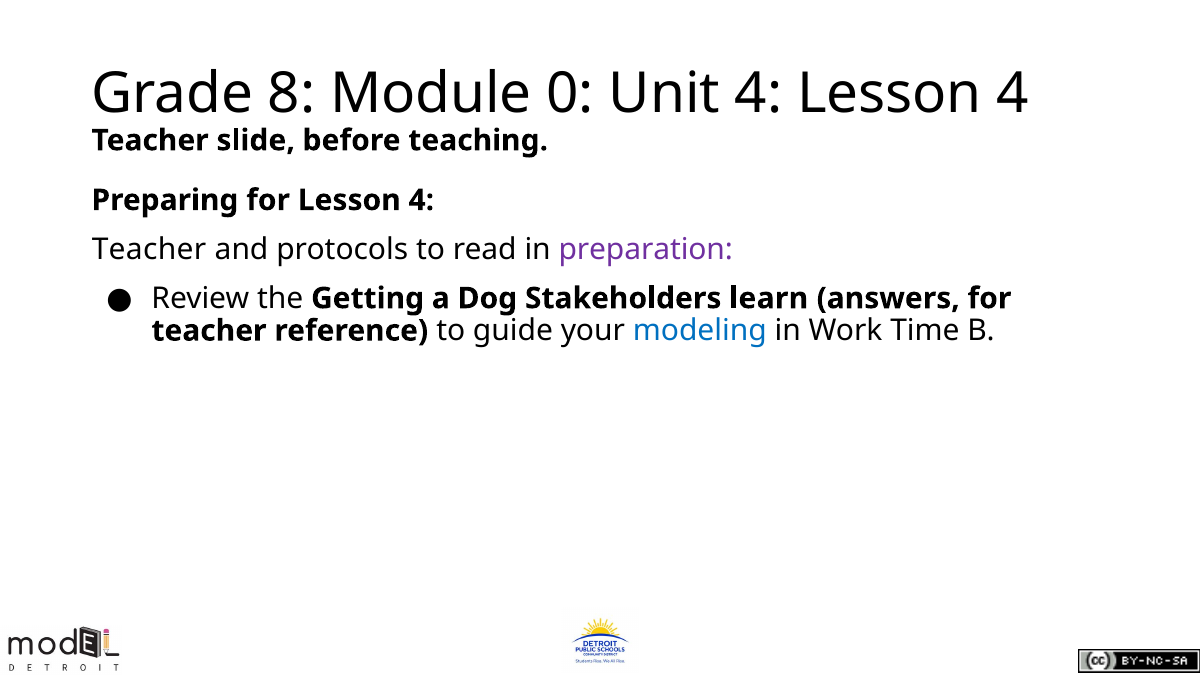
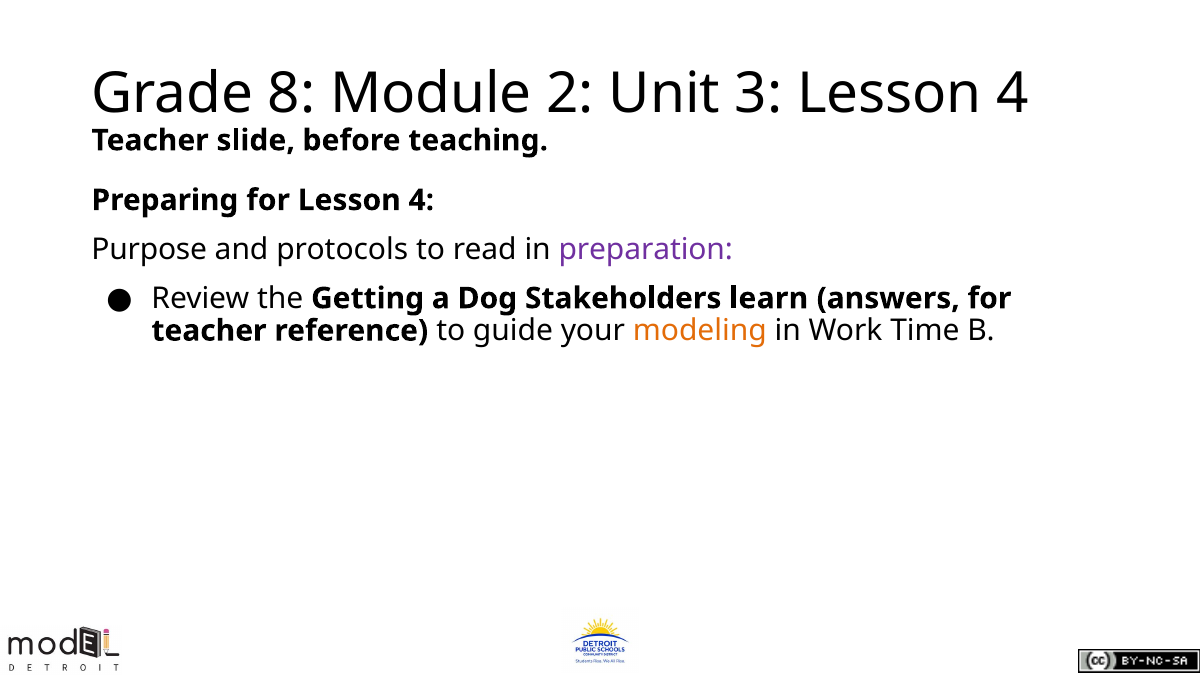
0: 0 -> 2 (570, 93)
Unit 4: 4 -> 3 (759, 93)
Teacher: Teacher -> Purpose (149, 249)
modeling colour: blue -> orange (700, 331)
